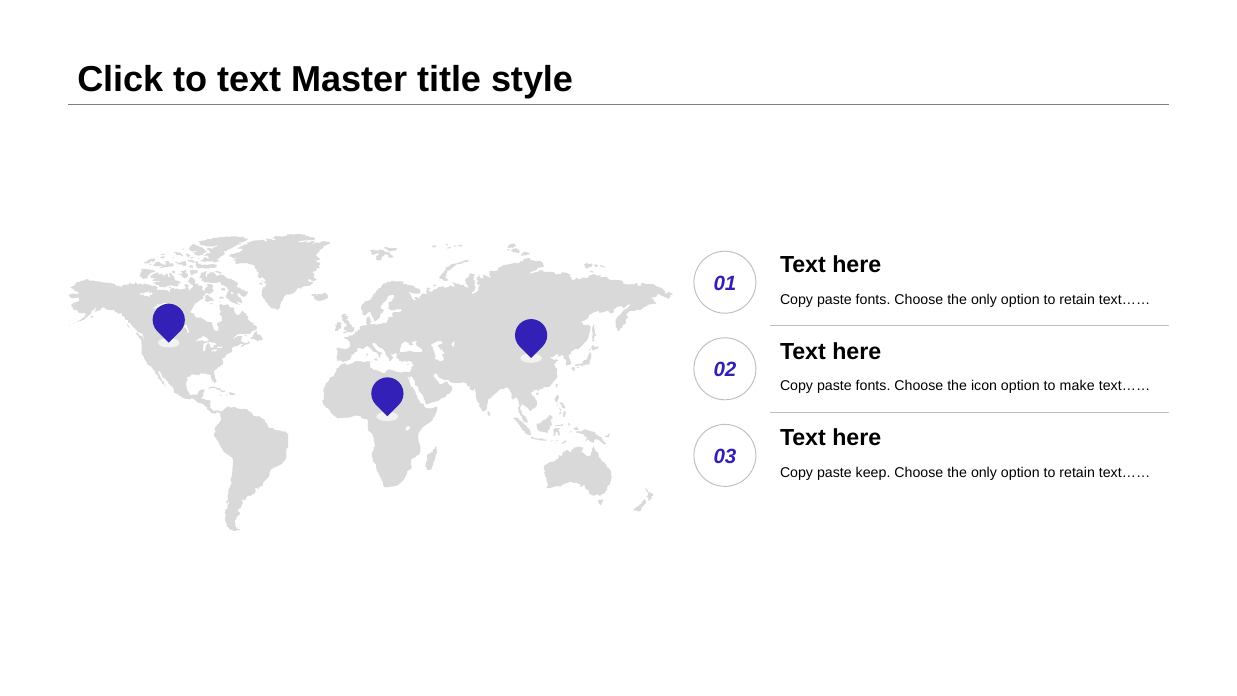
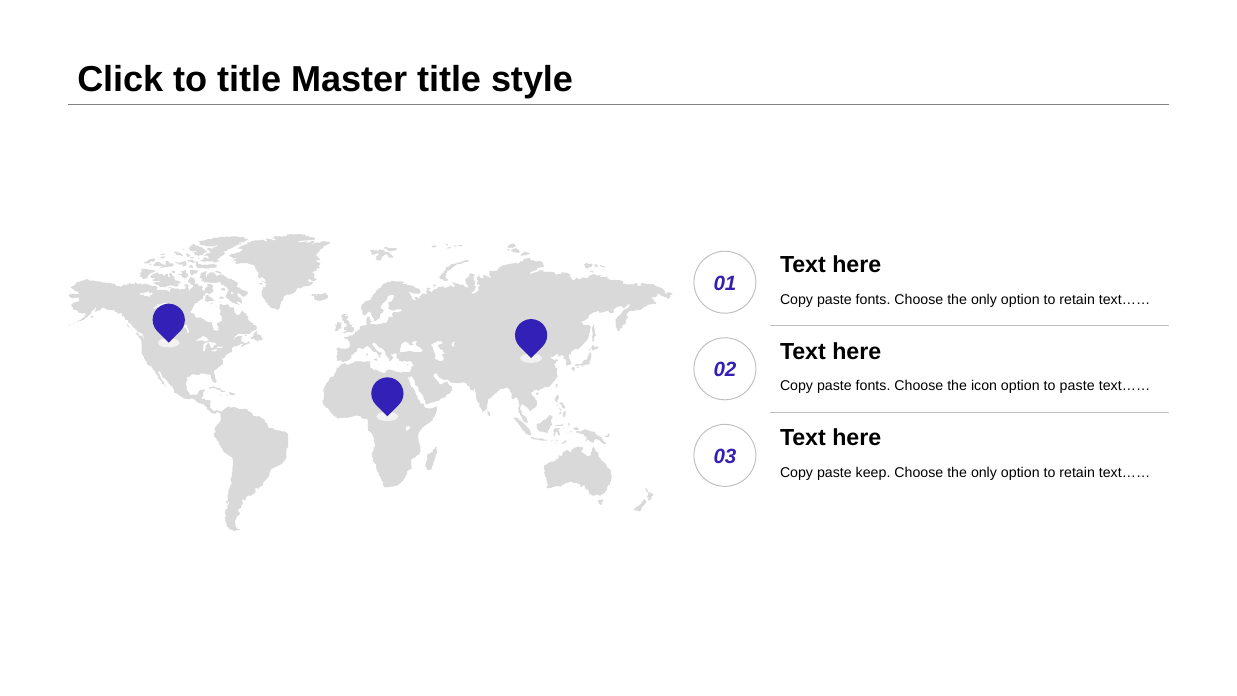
to text: text -> title (249, 80)
to make: make -> paste (1077, 386)
